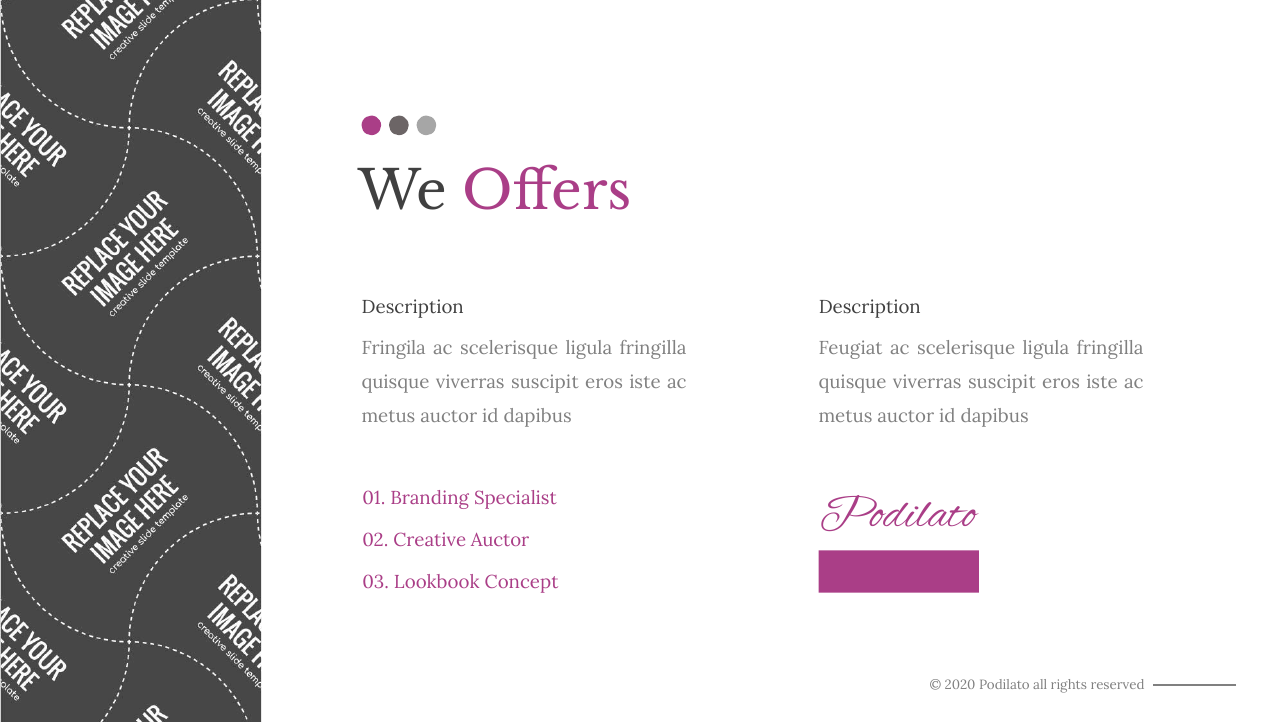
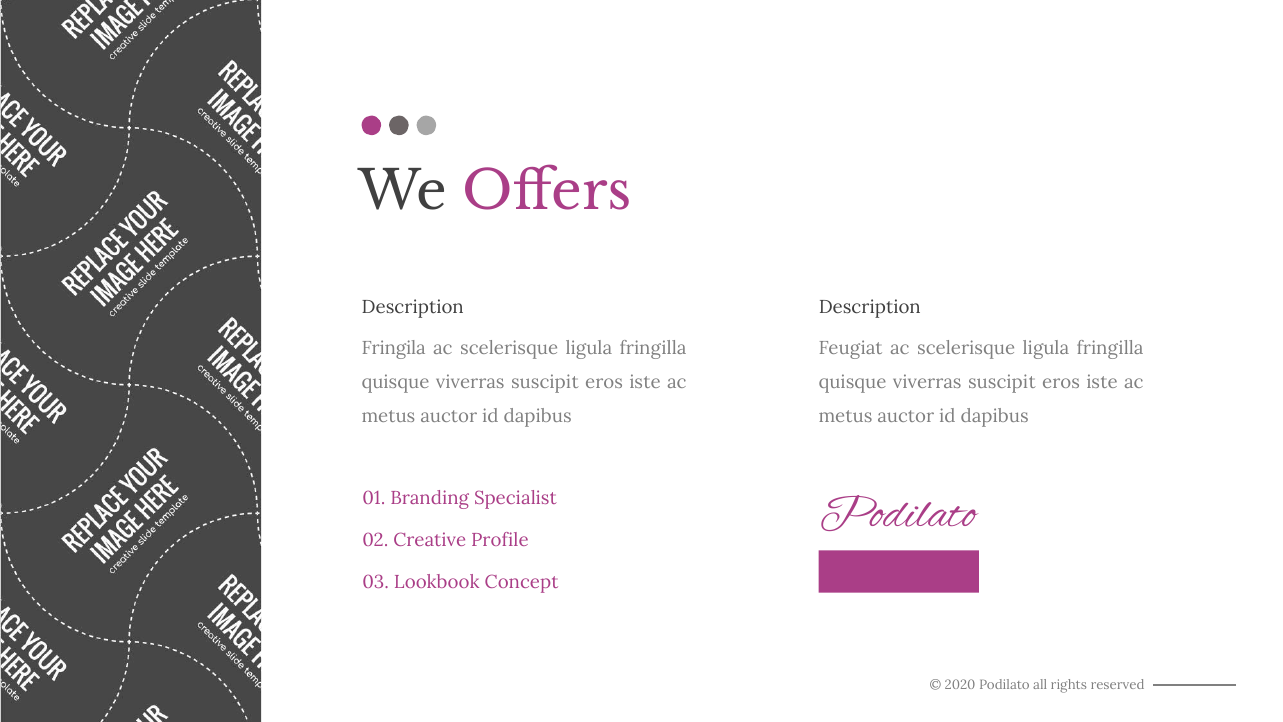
Creative Auctor: Auctor -> Profile (500, 540)
